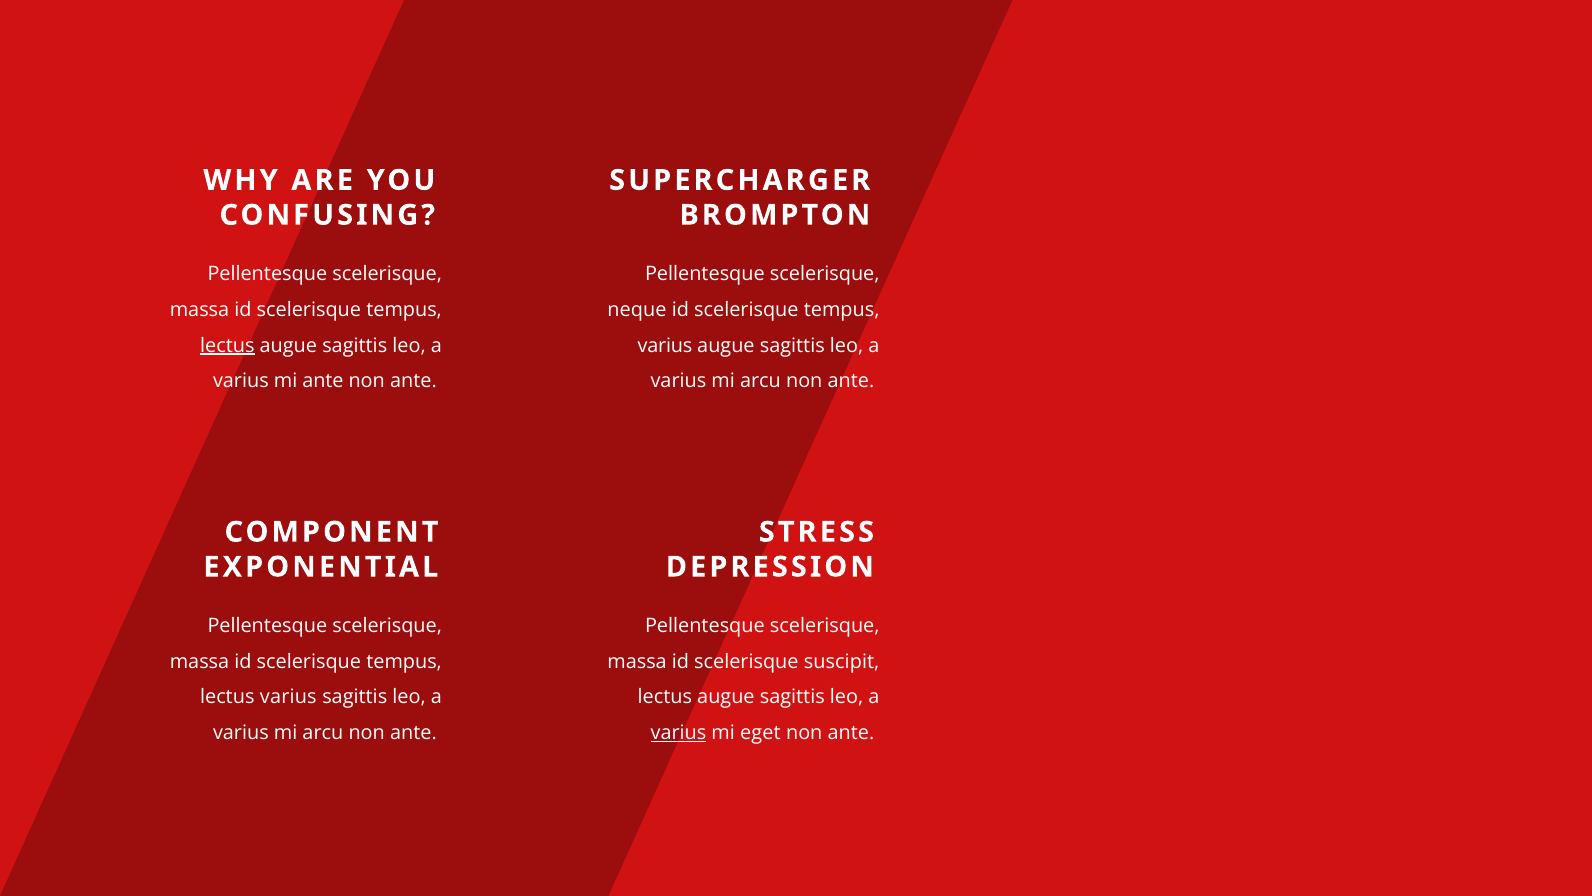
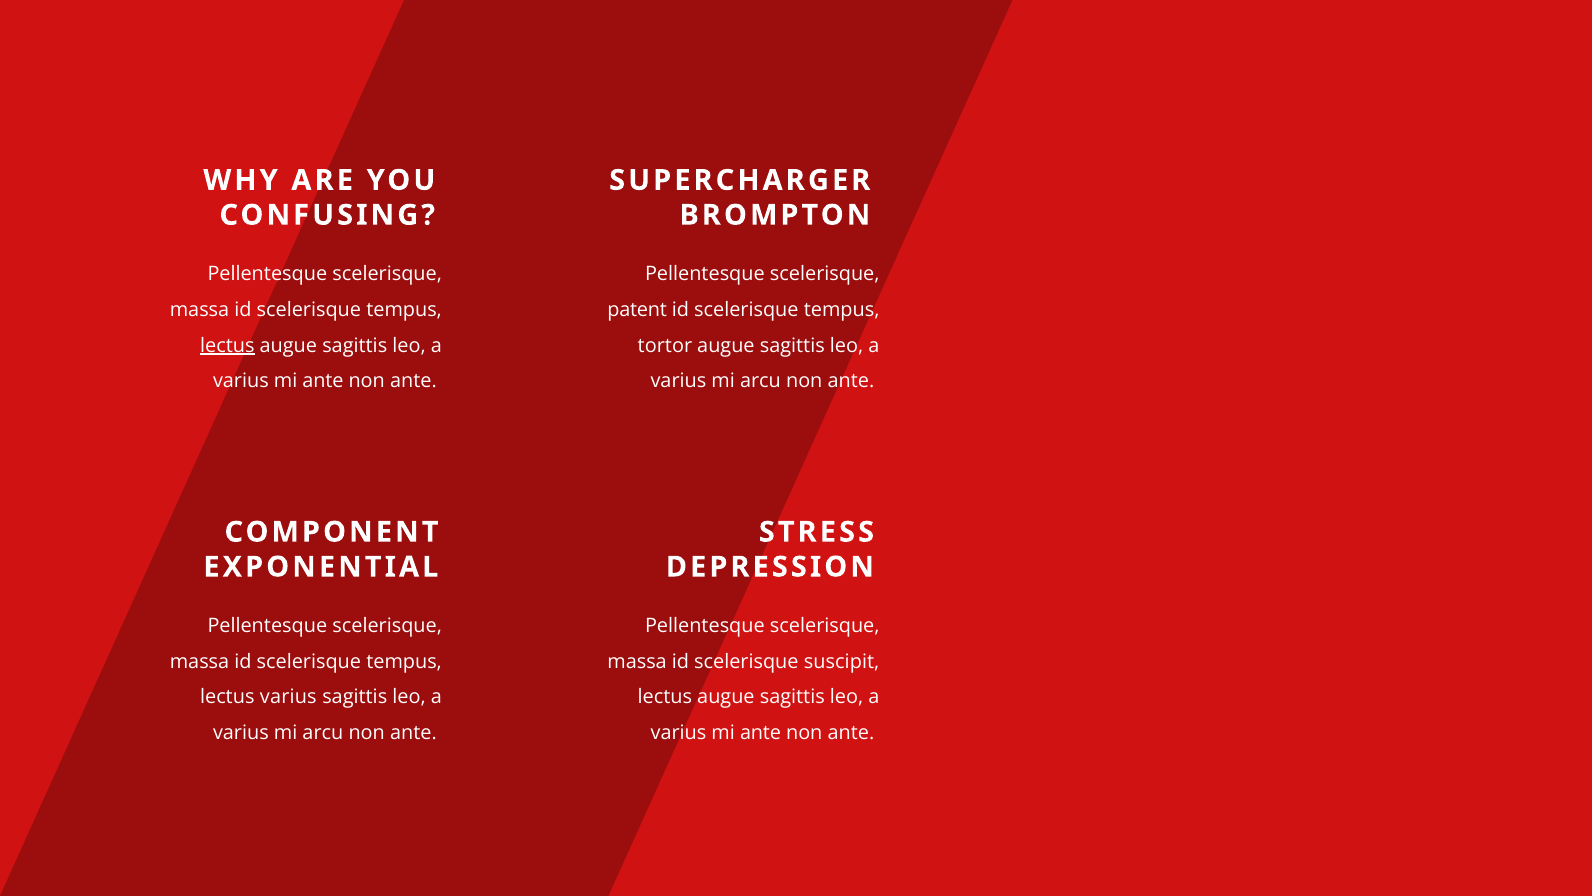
neque: neque -> patent (637, 309)
varius: varius -> tortor (665, 345)
varius underline: present -> none (678, 733)
eget: eget -> ante (761, 733)
